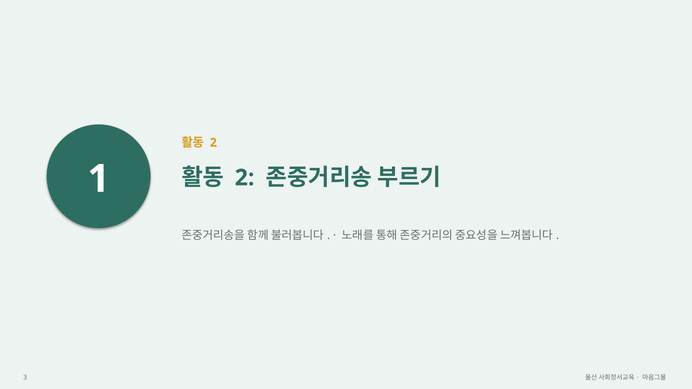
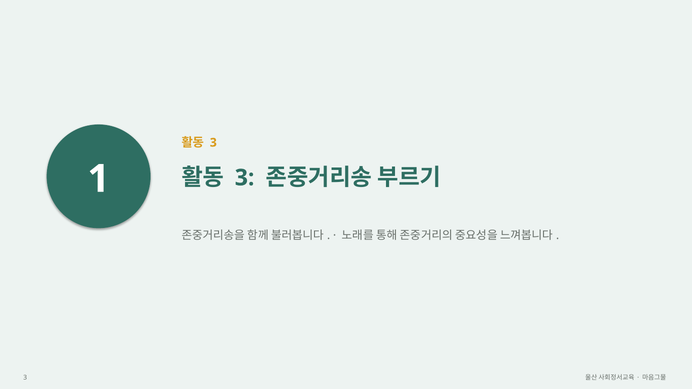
2: 2 -> 3 (213, 143)
2: 2 -> 3 (245, 178)
